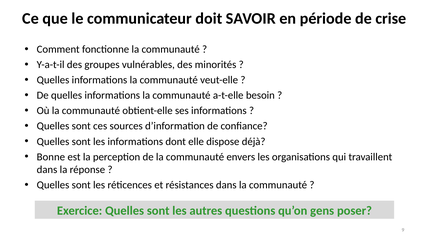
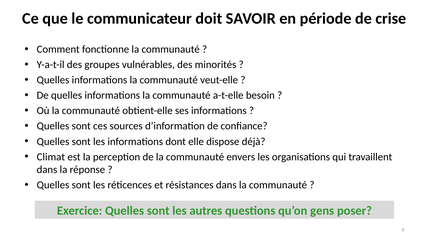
Bonne: Bonne -> Climat (51, 157)
